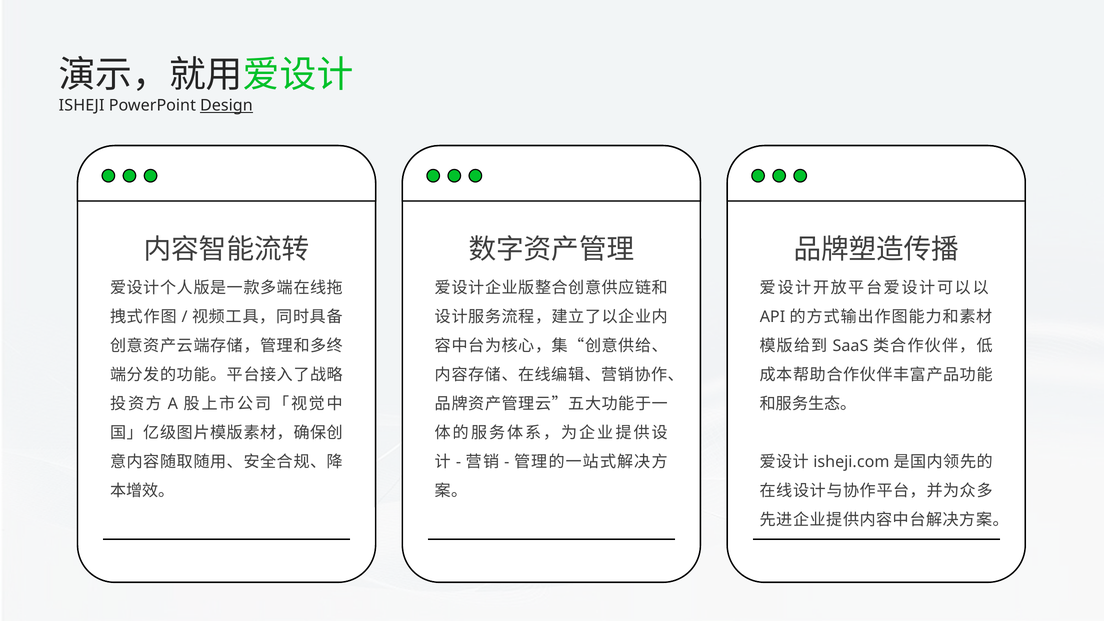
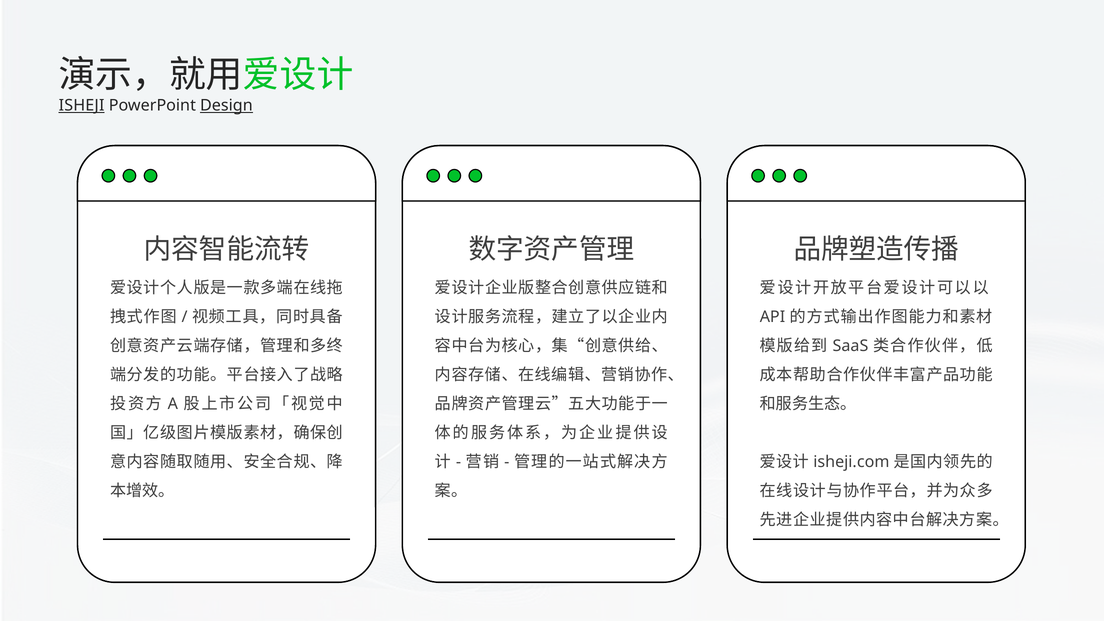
ISHEJI underline: none -> present (82, 105)
